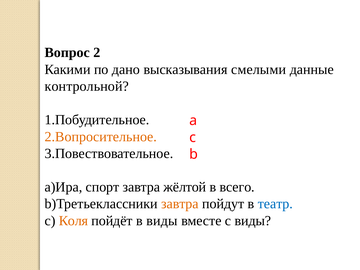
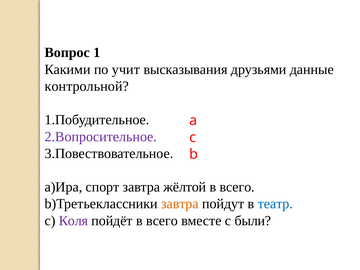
2: 2 -> 1 (97, 53)
дано: дано -> учит (126, 69)
смелыми: смелыми -> друзьями (259, 69)
2.Вопросительное colour: orange -> purple (101, 137)
Коля colour: orange -> purple (73, 221)
пойдёт в виды: виды -> всего (162, 221)
с виды: виды -> были (253, 221)
